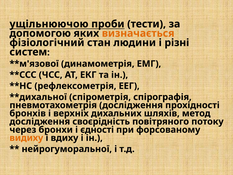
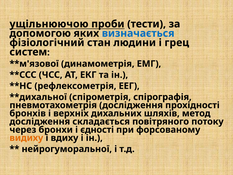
визначається colour: orange -> blue (138, 33)
різні: різні -> грец (177, 43)
своєрідність: своєрідність -> складається (101, 121)
